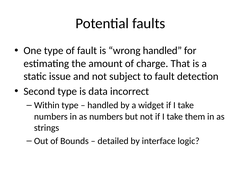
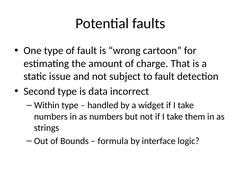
wrong handled: handled -> cartoon (162, 51)
detailed: detailed -> formula (113, 141)
